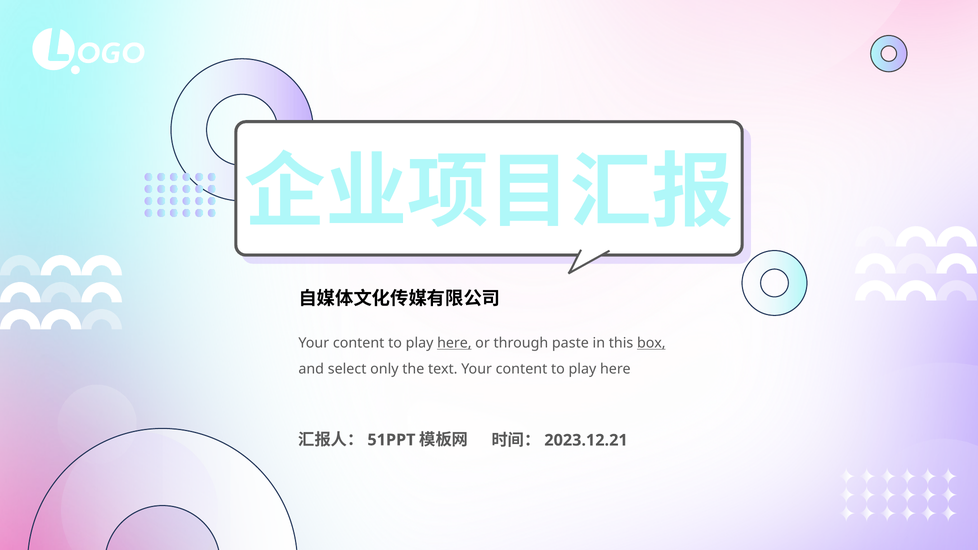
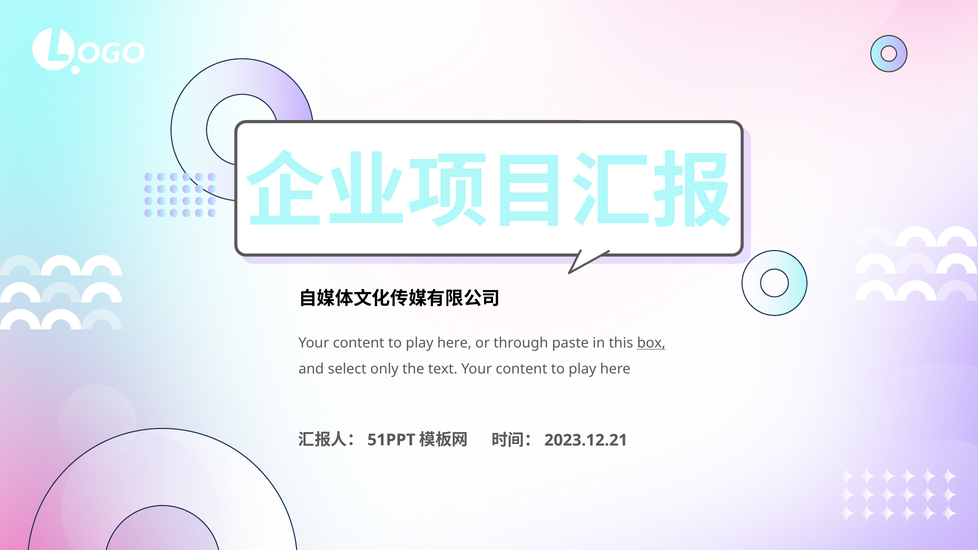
here underline: present -> none (454, 343)
